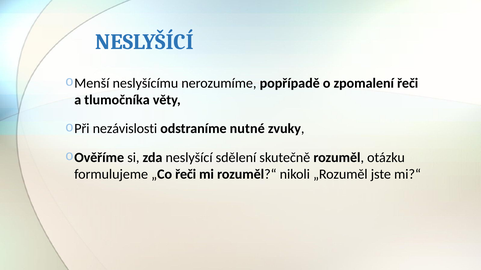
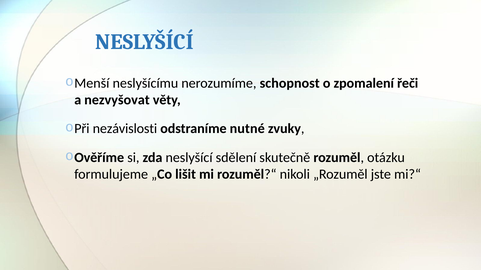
popřípadě: popřípadě -> schopnost (290, 83)
tlumočníka: tlumočníka -> nezvyšovat (117, 100)
„Co řeči: řeči -> lišit (186, 175)
